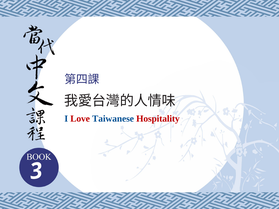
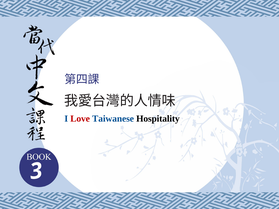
Hospitality colour: red -> black (158, 119)
